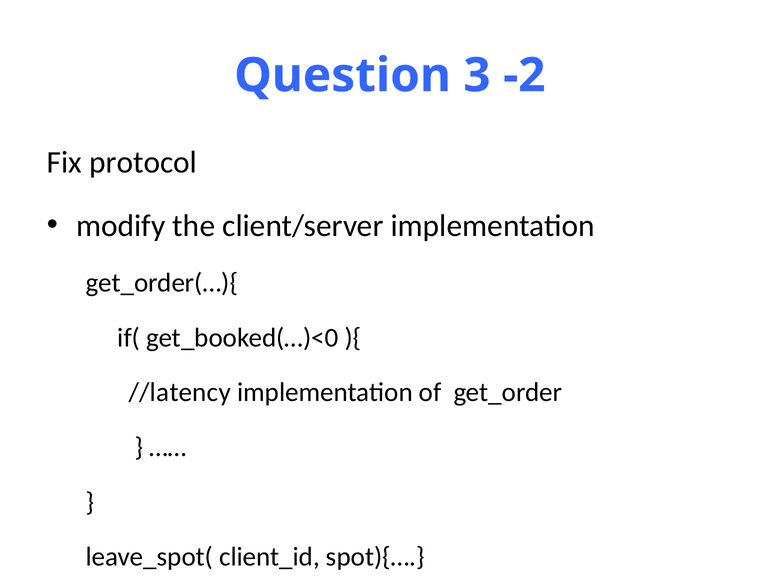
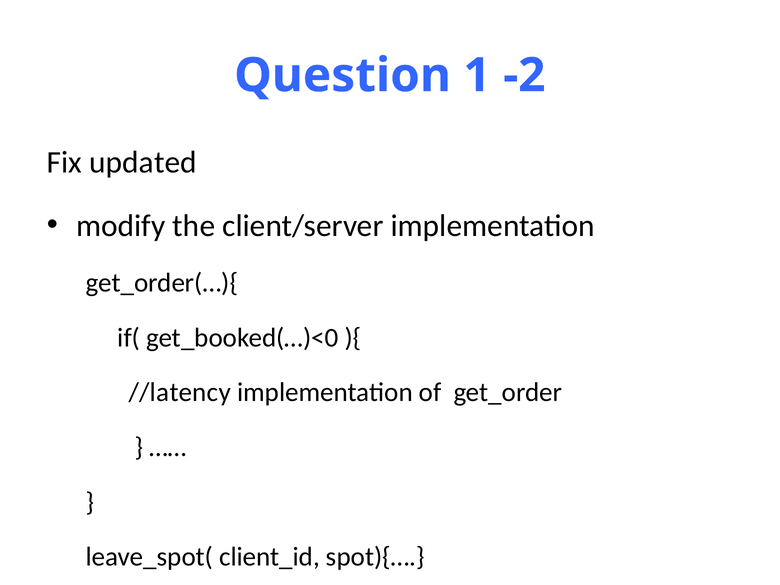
3: 3 -> 1 (477, 76)
protocol: protocol -> updated (143, 162)
